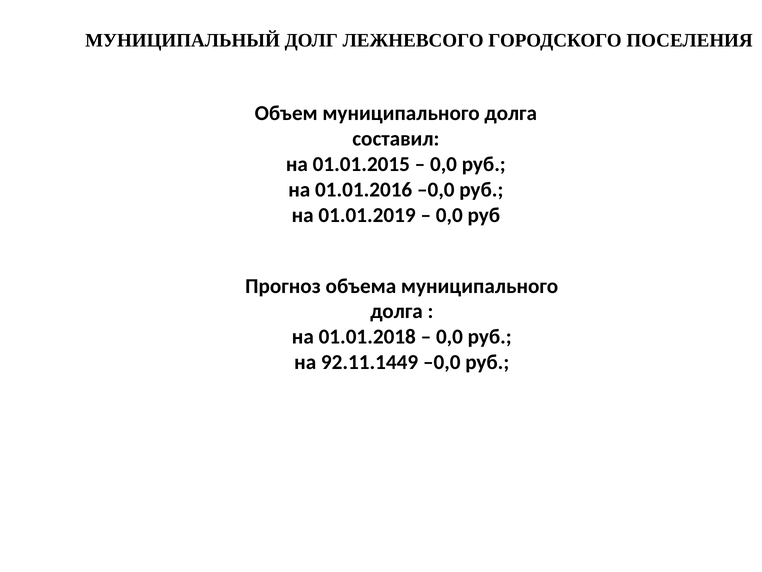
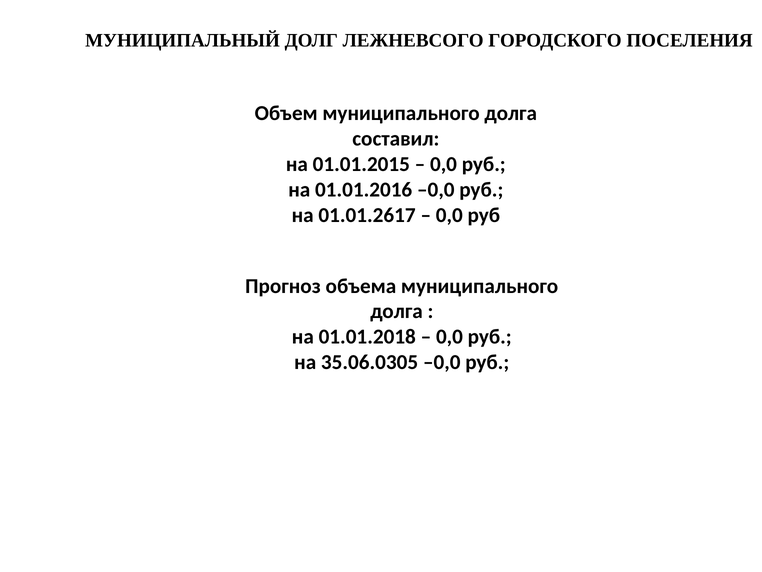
01.01.2019: 01.01.2019 -> 01.01.2617 (367, 215)
92.11.1449: 92.11.1449 -> 35.06.0305 (370, 362)
